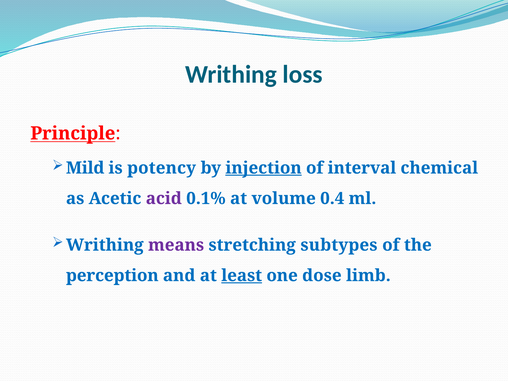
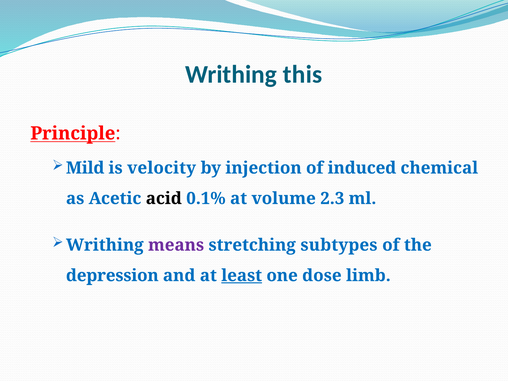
loss: loss -> this (303, 75)
potency: potency -> velocity (162, 168)
injection underline: present -> none (264, 168)
interval: interval -> induced (362, 168)
acid colour: purple -> black (164, 198)
0.4: 0.4 -> 2.3 (332, 198)
perception: perception -> depression (112, 276)
